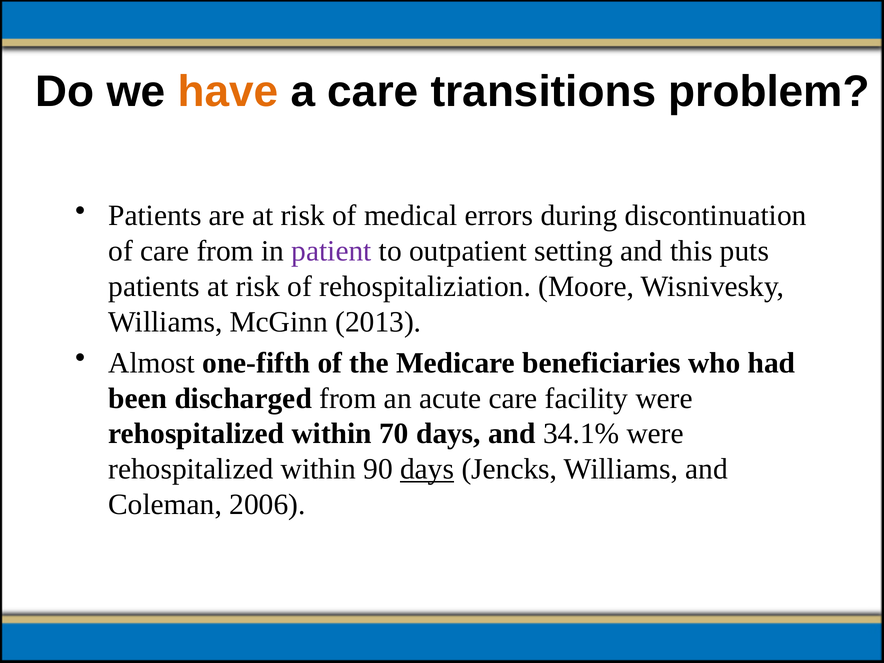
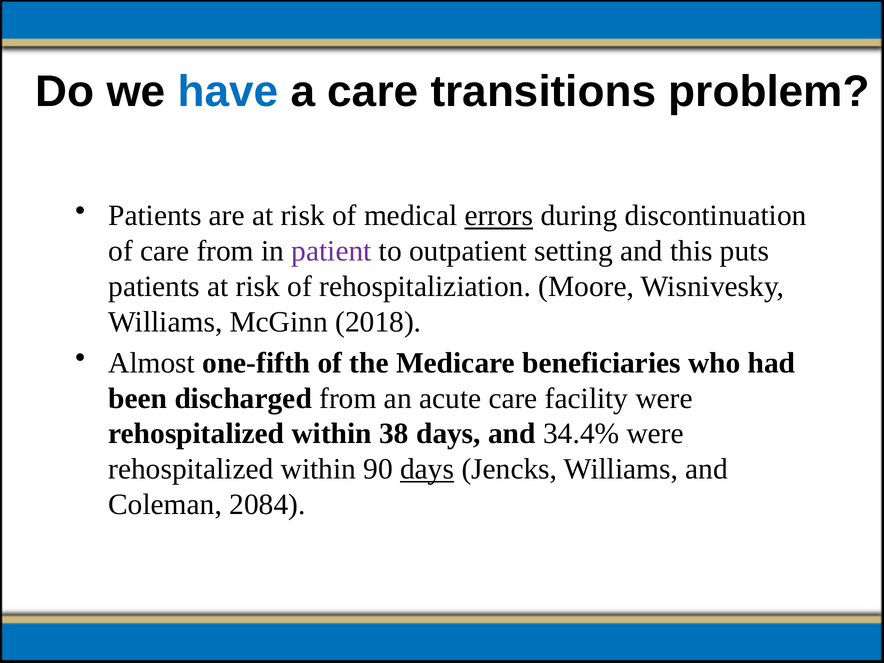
have colour: orange -> blue (228, 91)
errors underline: none -> present (499, 216)
2013: 2013 -> 2018 (378, 322)
70: 70 -> 38 (394, 434)
34.1%: 34.1% -> 34.4% (581, 434)
2006: 2006 -> 2084 (267, 504)
